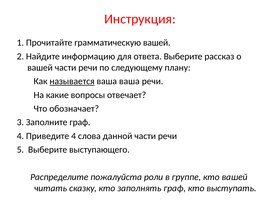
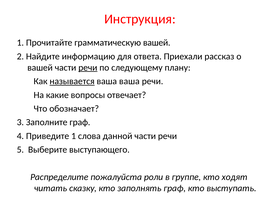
ответа Выберите: Выберите -> Приехали (183, 56)
речи underline: none -> present (88, 68)
Приведите 4: 4 -> 1 (74, 136)
кто вашей: вашей -> ходят (235, 177)
